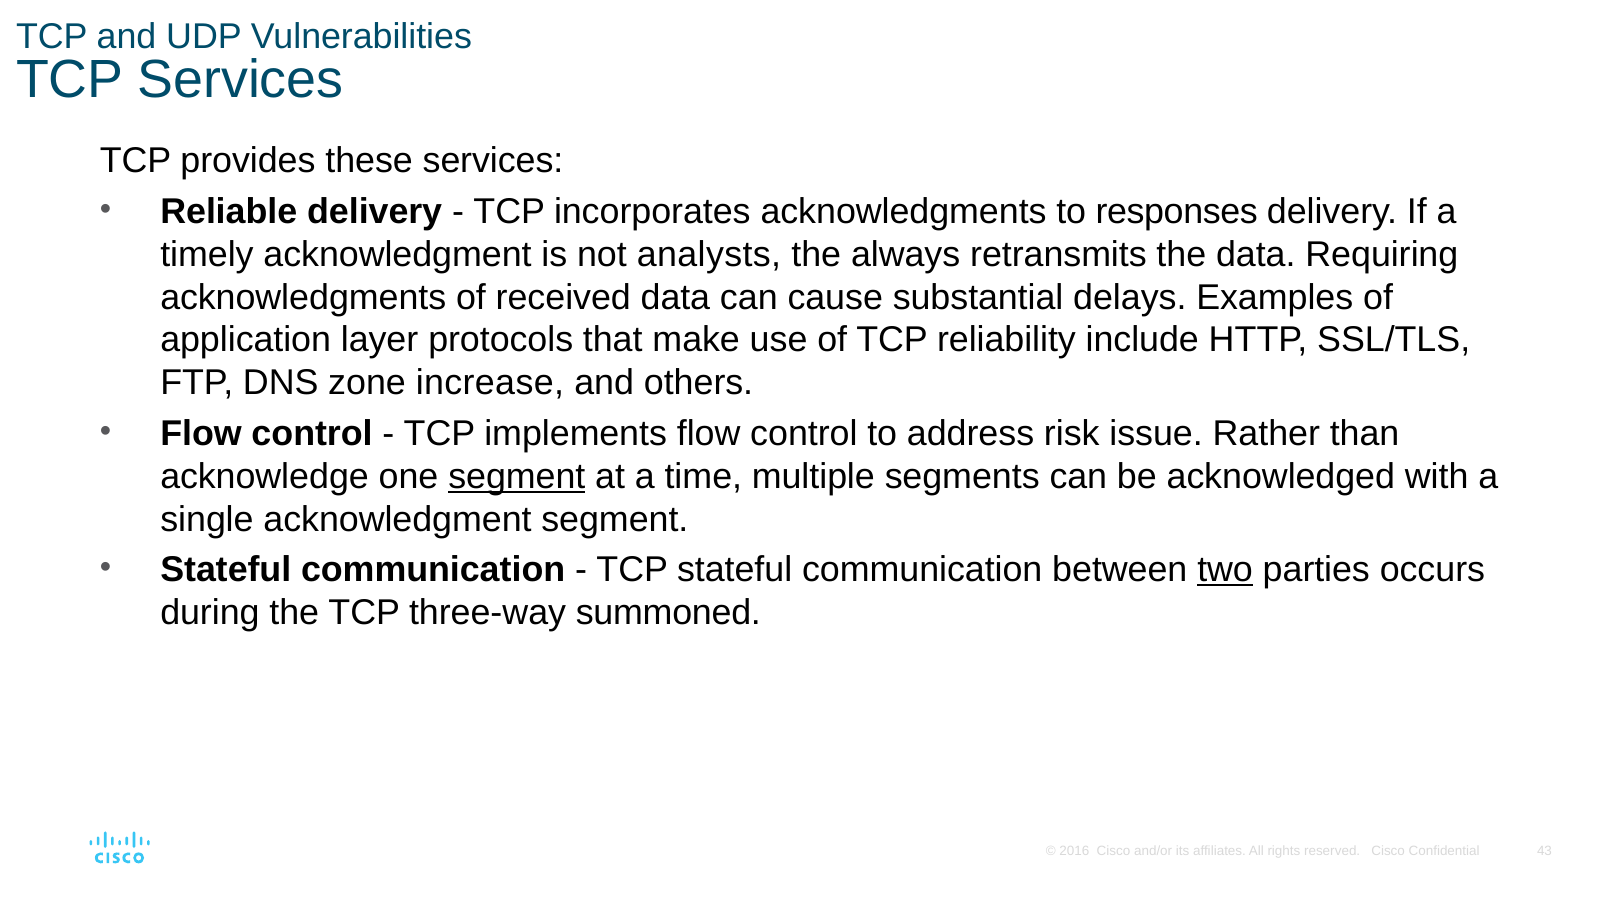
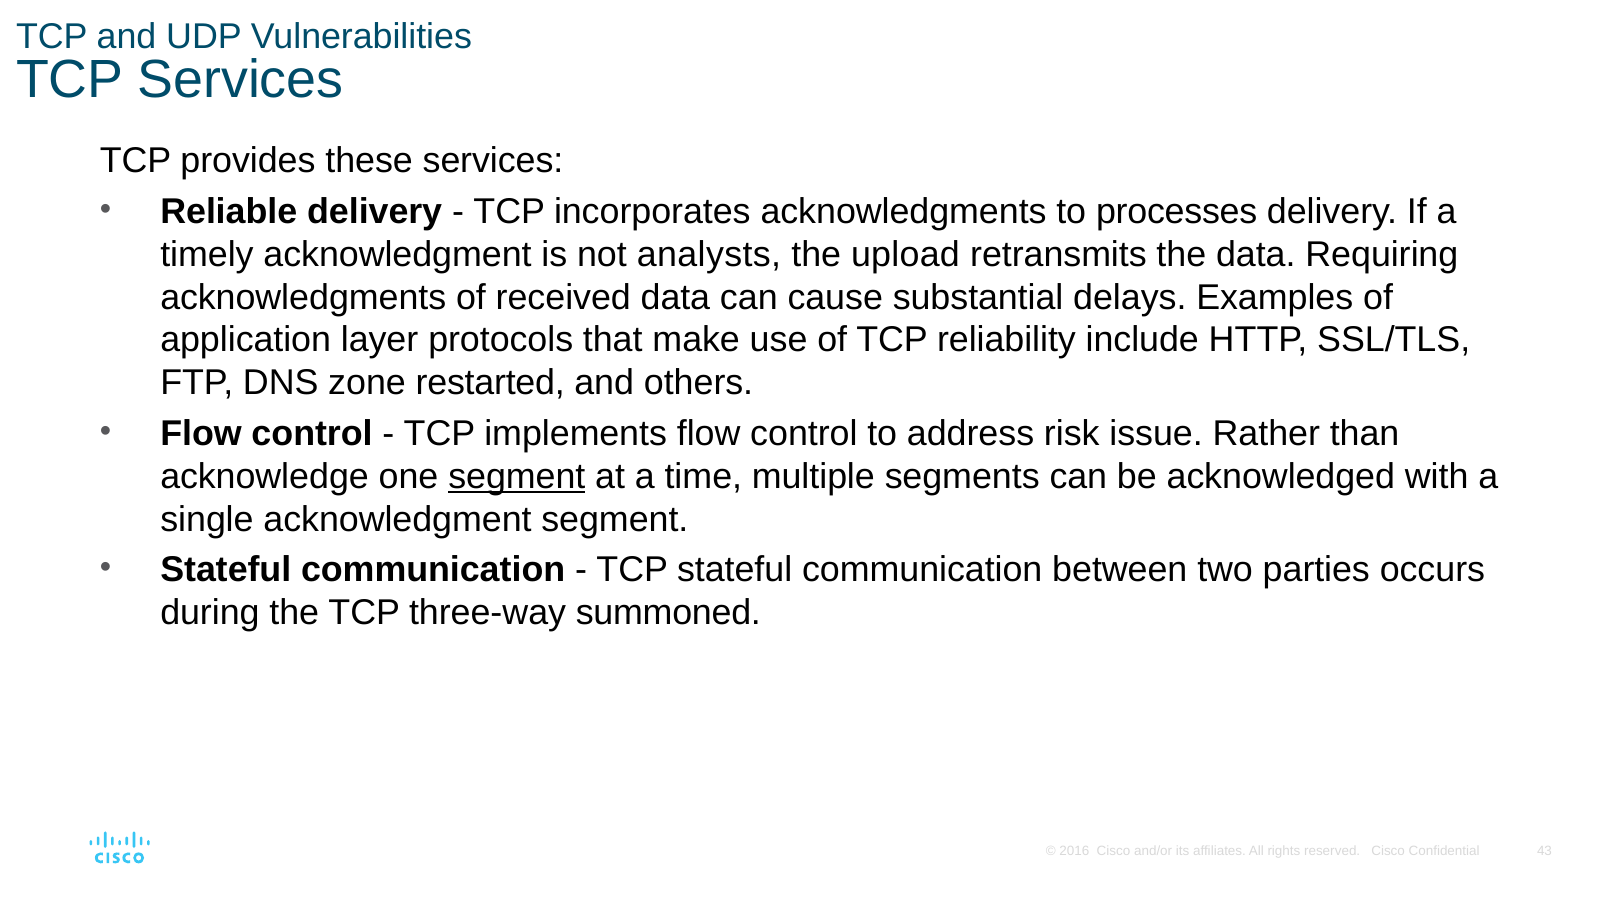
responses: responses -> processes (1177, 211)
always: always -> upload (905, 254)
increase: increase -> restarted (490, 383)
two underline: present -> none (1225, 570)
